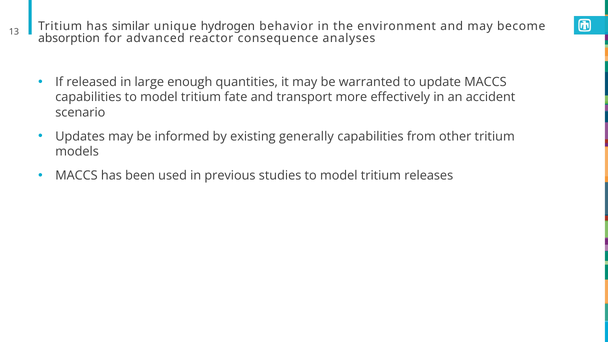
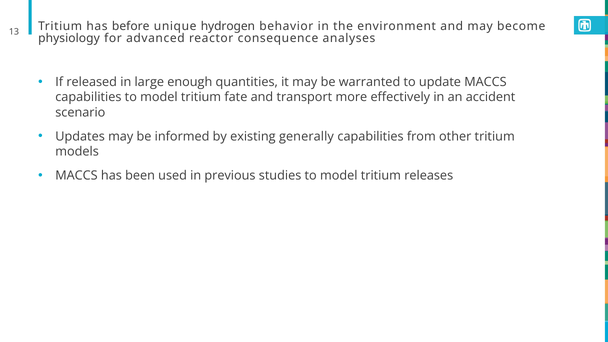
similar: similar -> before (131, 26)
absorption: absorption -> physiology (69, 38)
